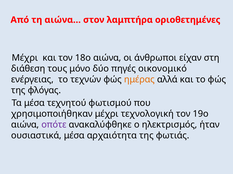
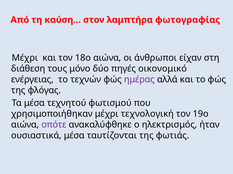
αιώνα…: αιώνα… -> καύση… (63, 20)
οριοθετημένες: οριοθετημένες -> φωτογραφίας (188, 20)
ημέρας colour: orange -> purple (139, 80)
αρχαιότητα: αρχαιότητα -> ταυτίζονται (112, 136)
